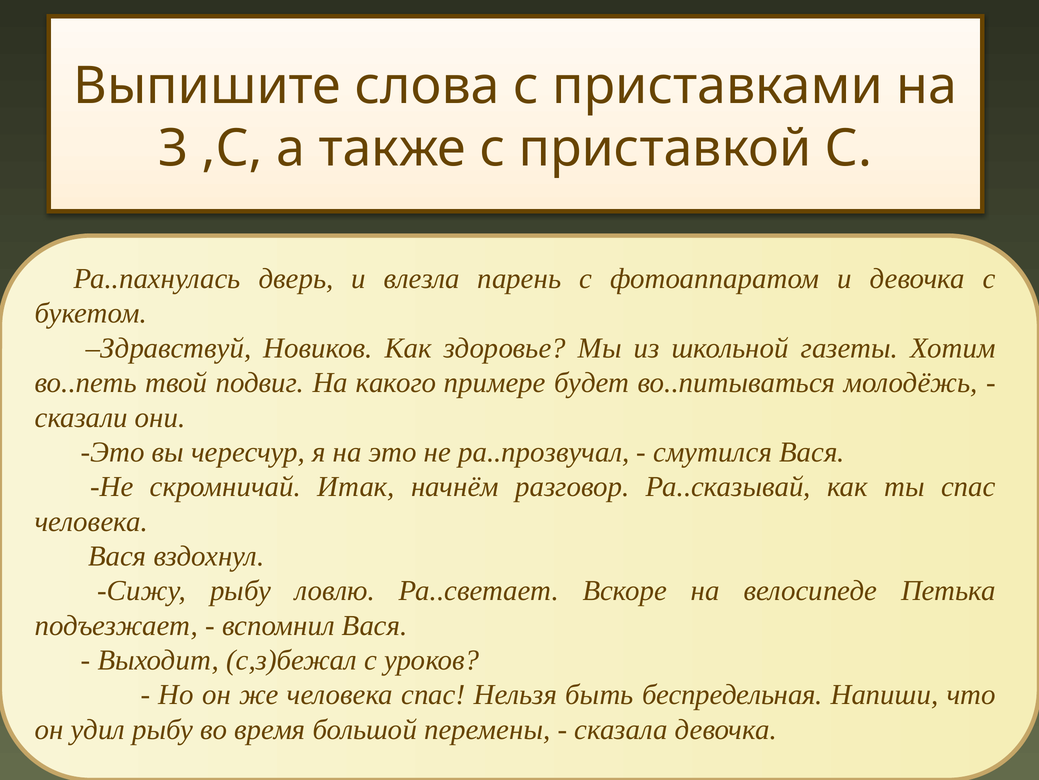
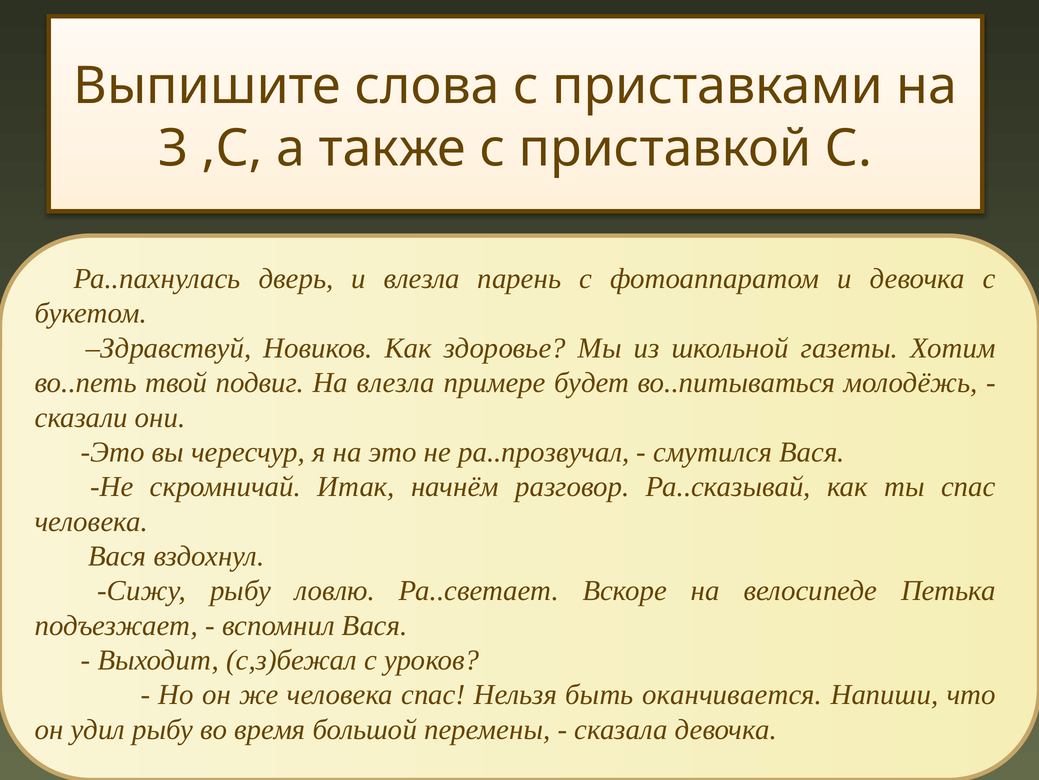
На какого: какого -> влезла (396, 382)
беспредельная: беспредельная -> оканчивается (732, 694)
